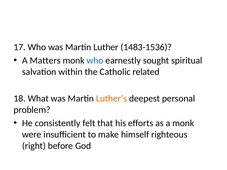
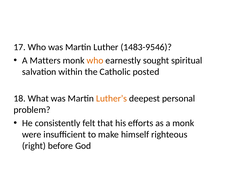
1483-1536: 1483-1536 -> 1483-9546 (146, 47)
who colour: blue -> orange (95, 61)
related: related -> posted (146, 72)
